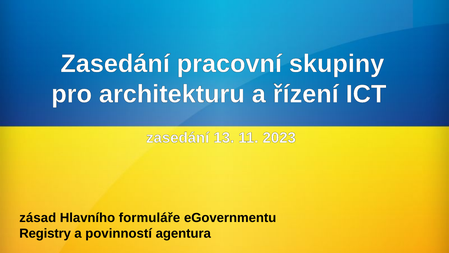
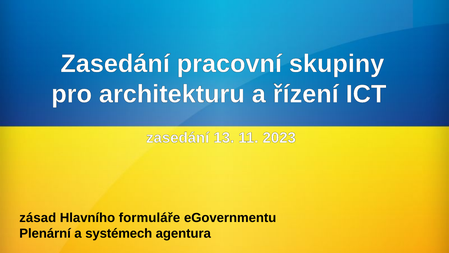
Registry: Registry -> Plenární (45, 233)
povinností: povinností -> systémech (119, 233)
